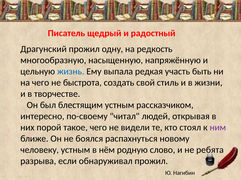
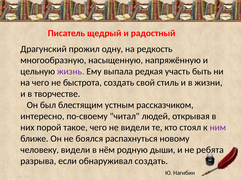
жизнь colour: blue -> purple (71, 72)
человеку устным: устным -> видели (76, 150)
слово: слово -> дыши (163, 150)
обнаруживал прожил: прожил -> создать (151, 162)
